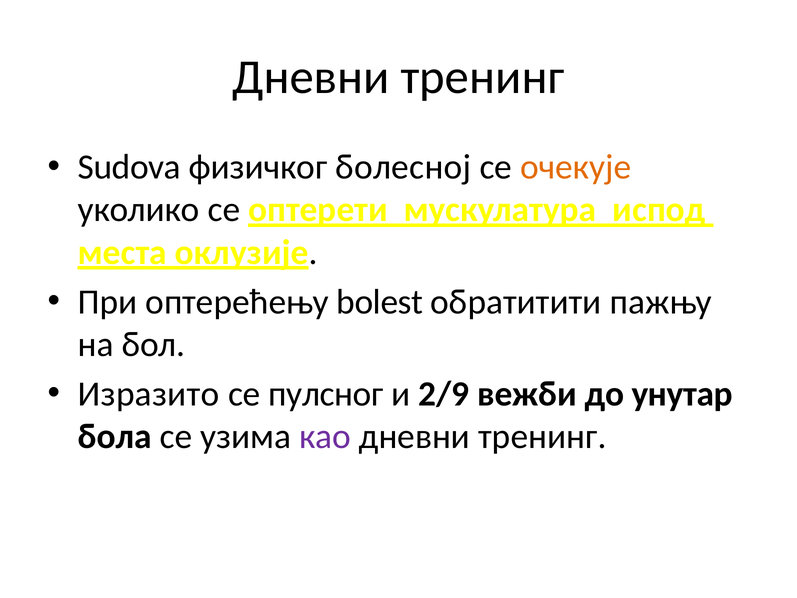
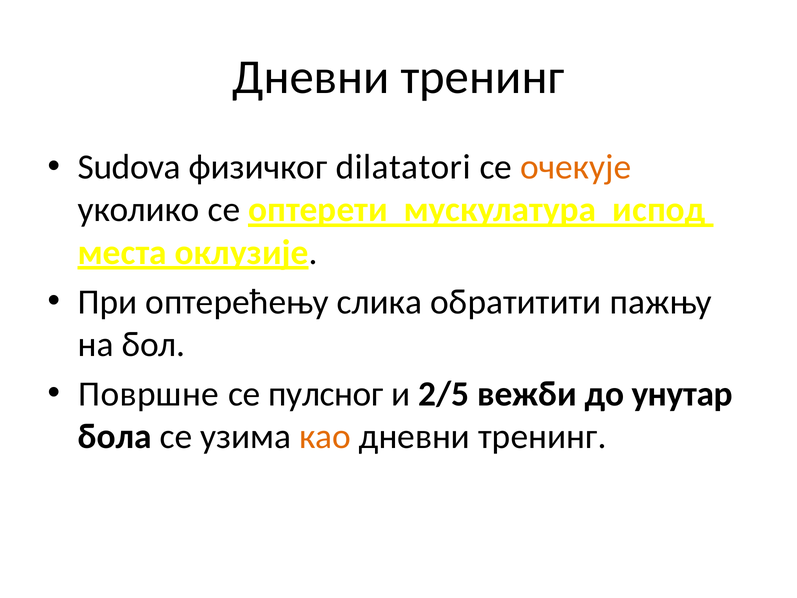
болесној: болесној -> dilatatori (403, 167)
bolest: bolest -> слика (380, 302)
Изразито: Изразито -> Површне (149, 394)
2/9: 2/9 -> 2/5 (444, 394)
као colour: purple -> orange (325, 436)
